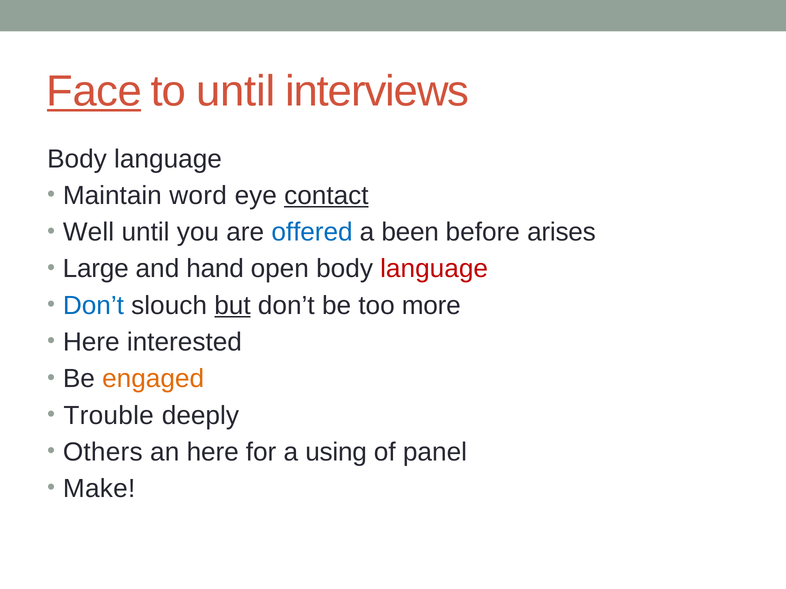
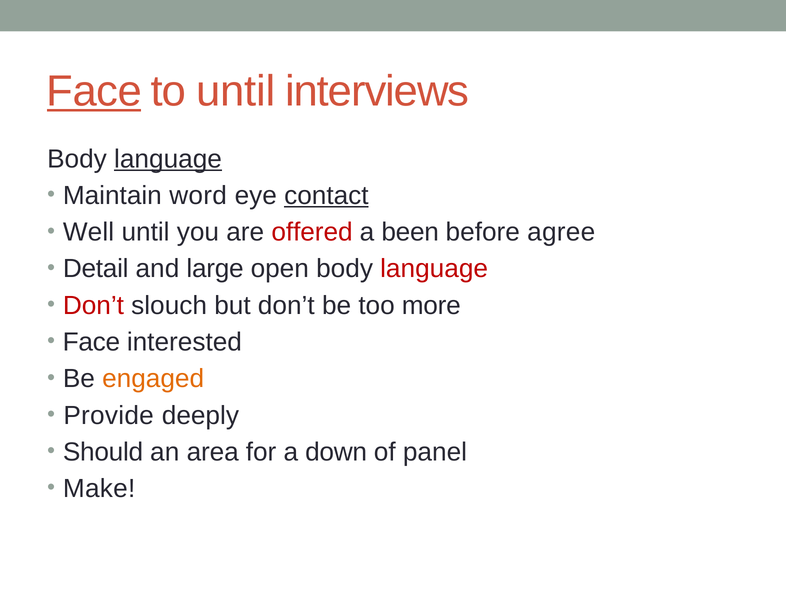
language underline: none -> present (168, 159)
offered colour: blue -> red (312, 232)
arises: arises -> agree (561, 232)
Large: Large -> Detail (96, 269)
hand: hand -> large (215, 269)
Don’t colour: blue -> red (93, 306)
but underline: present -> none (232, 306)
Here: Here -> Face (91, 342)
Trouble: Trouble -> Provide (109, 416)
Others: Others -> Should (103, 452)
an here: here -> area (213, 452)
using: using -> down (336, 452)
